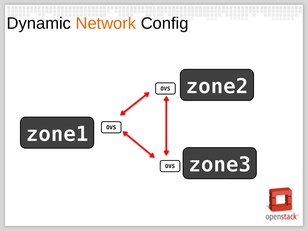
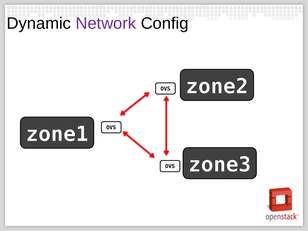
Network colour: orange -> purple (106, 23)
